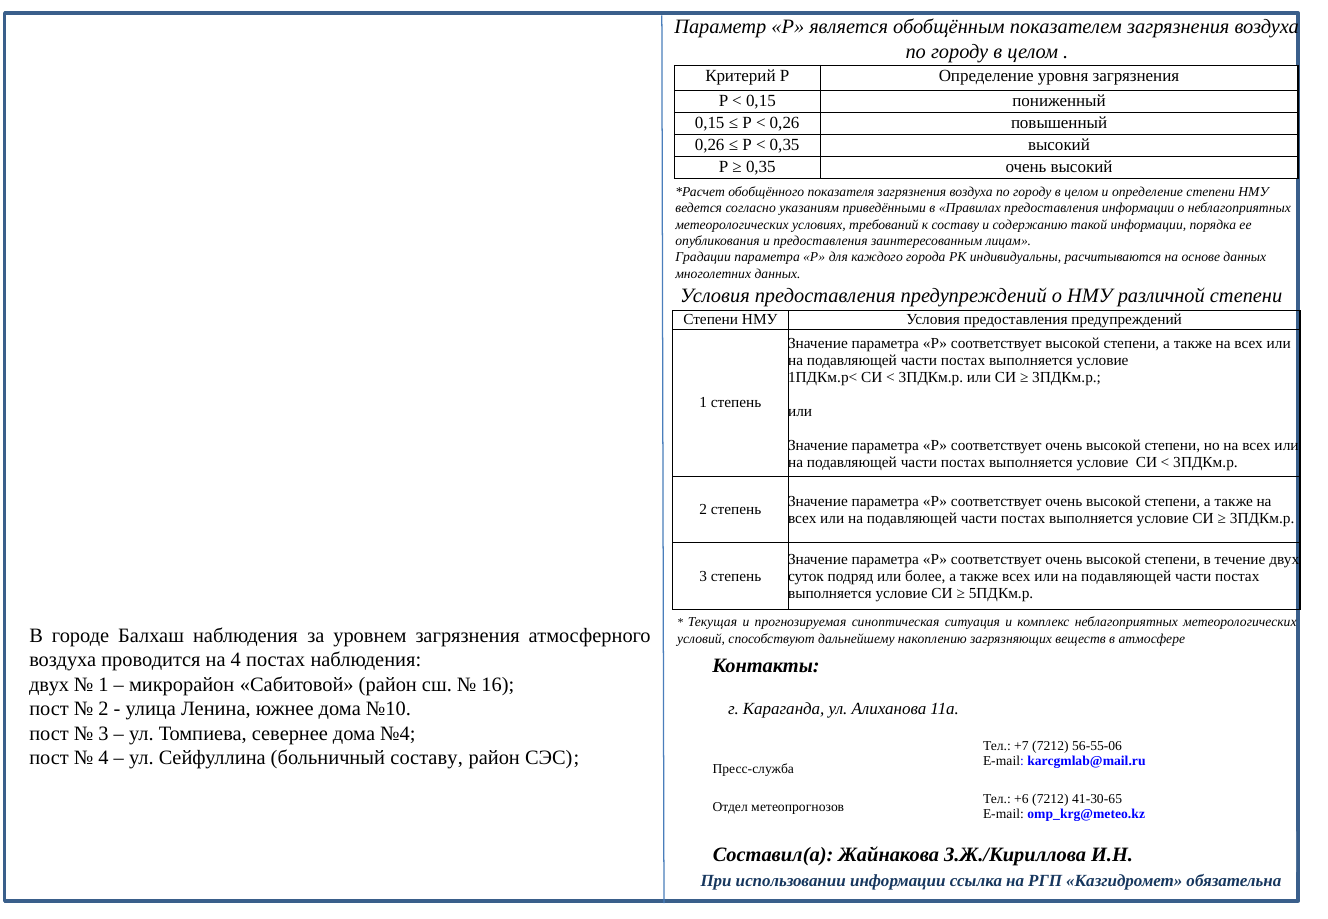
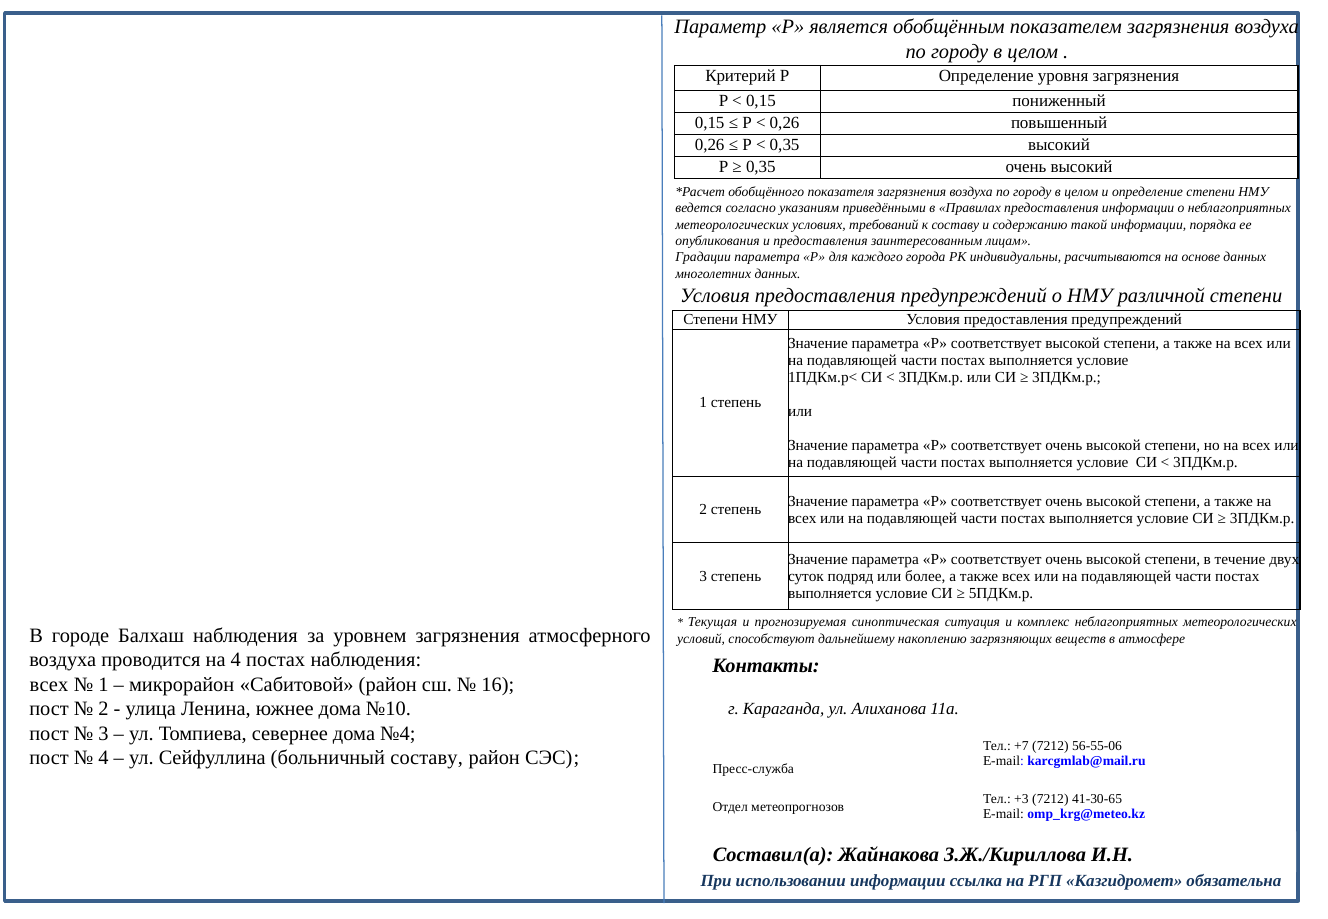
двух: двух -> всех (49, 685)
+6: +6 -> +3 (1021, 800)
